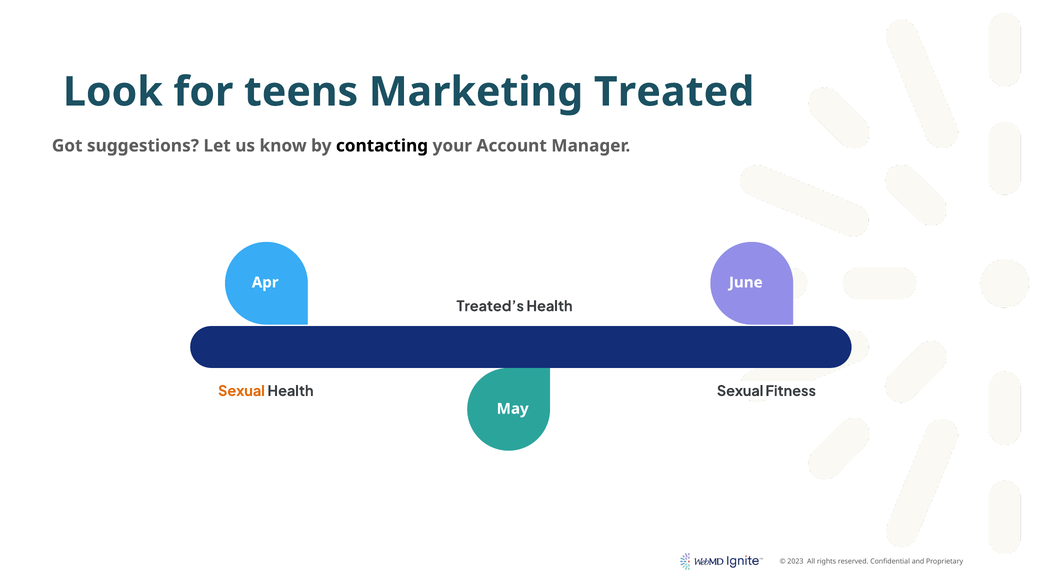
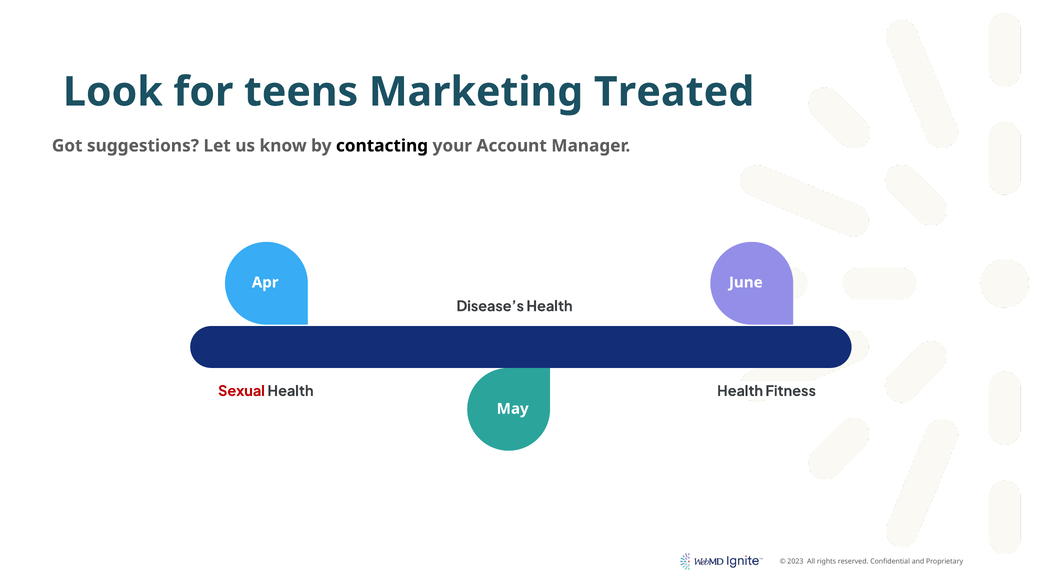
Treated’s: Treated’s -> Disease’s (490, 307)
Sexual colour: orange -> red (241, 391)
Sexual: Sexual -> Health (740, 391)
